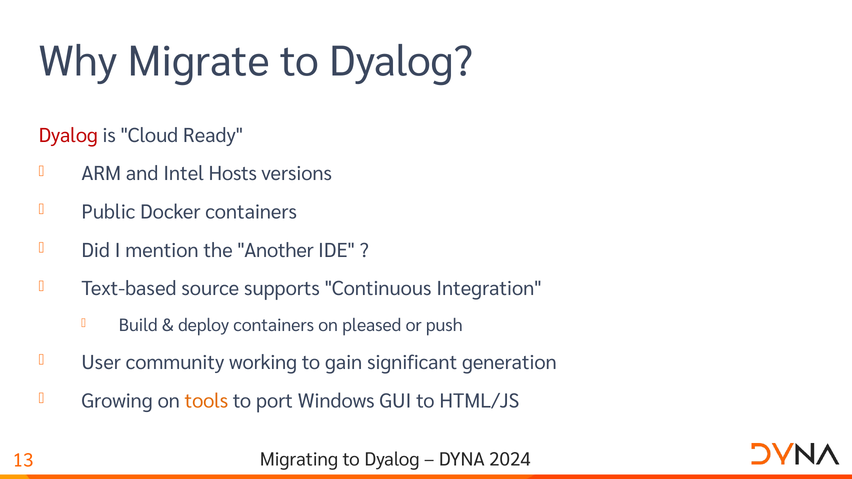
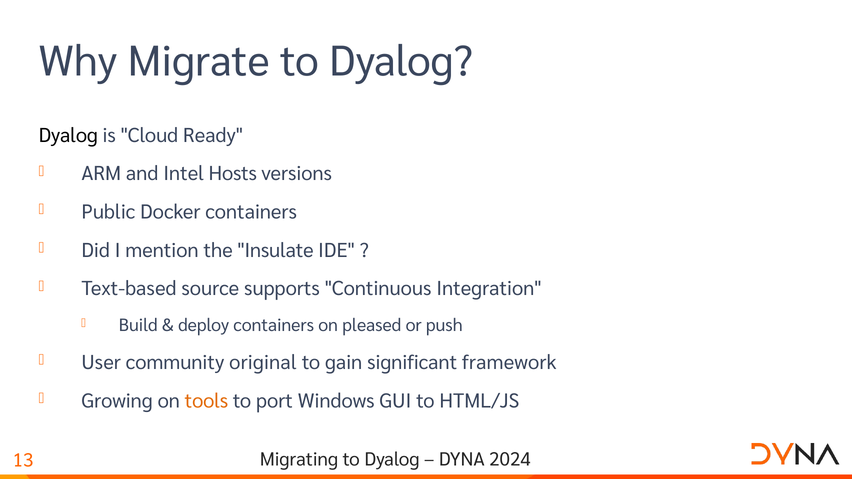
Dyalog colour: red -> black (68, 136)
Another: Another -> Insulate (276, 251)
working: working -> original (263, 363)
generation: generation -> framework (509, 363)
